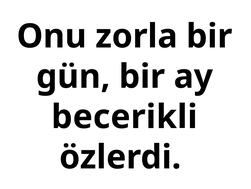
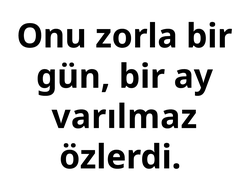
becerikli: becerikli -> varılmaz (124, 117)
